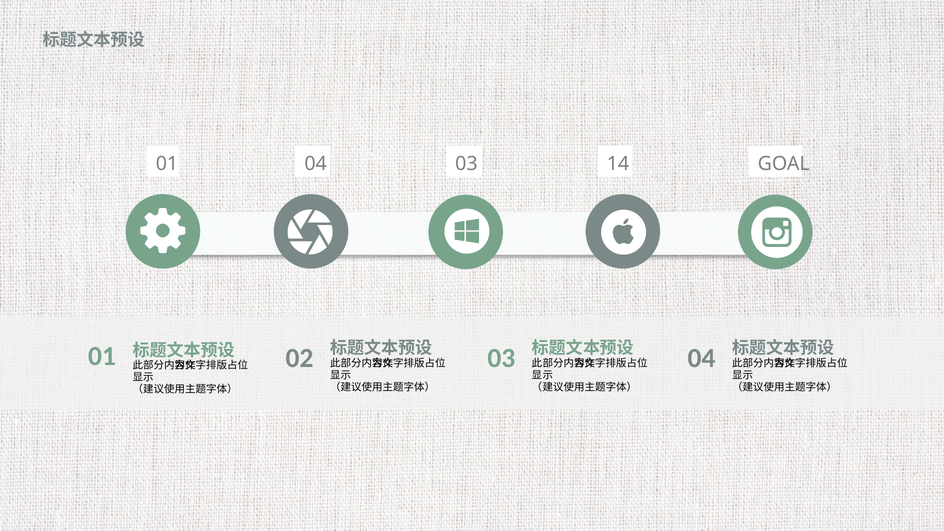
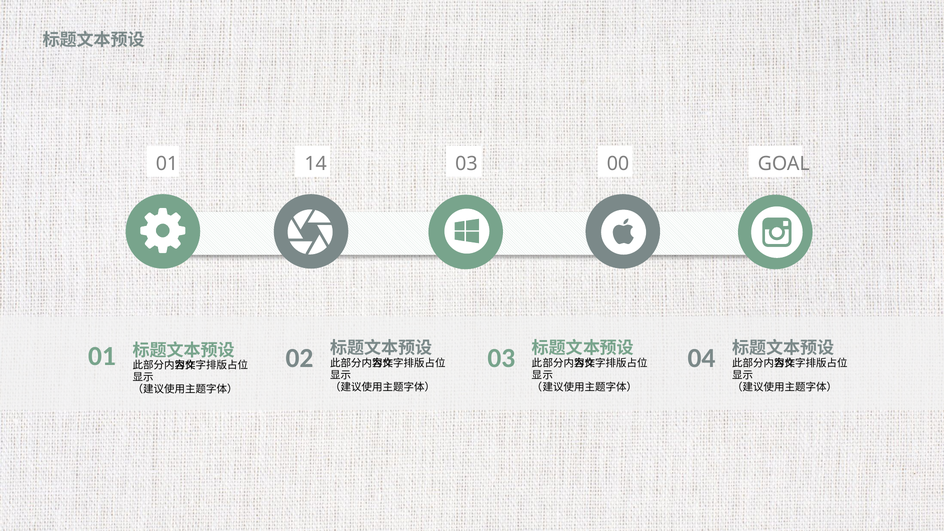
01 04: 04 -> 14 (316, 164)
14: 14 -> 00 (618, 164)
